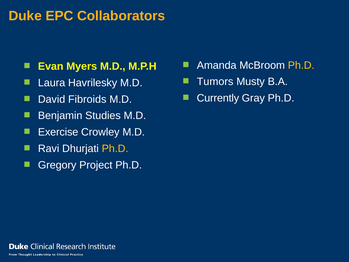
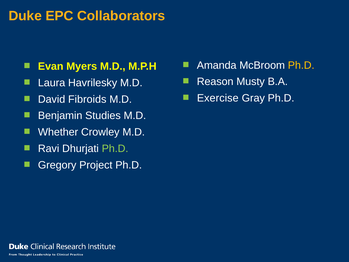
Tumors: Tumors -> Reason (215, 82)
Currently: Currently -> Exercise (218, 98)
Exercise: Exercise -> Whether (58, 132)
Ph.D colour: yellow -> light green (115, 148)
